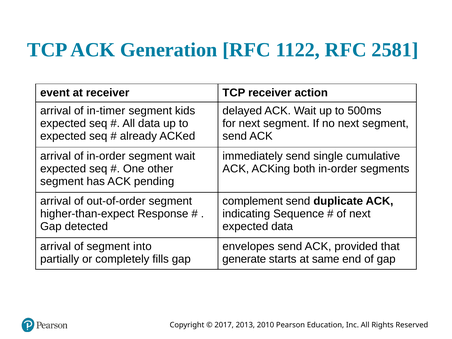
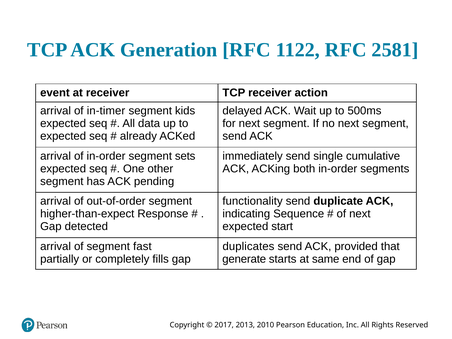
segment wait: wait -> sets (185, 156)
complement: complement -> functionality (253, 201)
expected data: data -> start (282, 227)
into: into -> fast (142, 246)
envelopes: envelopes -> duplicates (248, 246)
